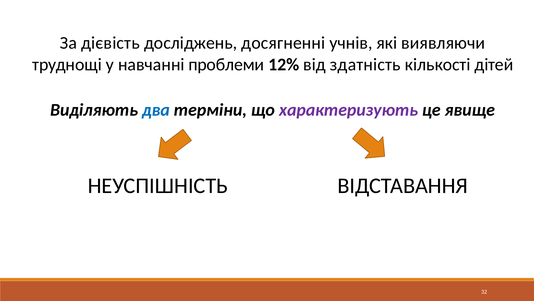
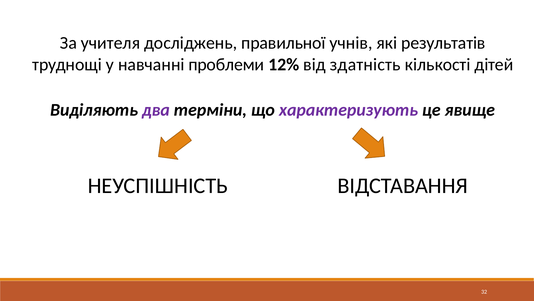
дієвість: дієвість -> учителя (111, 43)
досягненні: досягненні -> правильної (283, 43)
виявляючи: виявляючи -> результатів (443, 43)
два colour: blue -> purple (156, 110)
